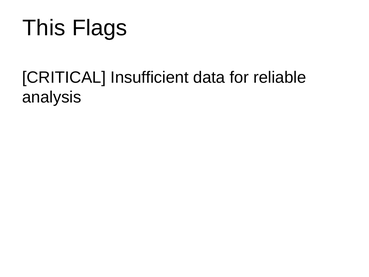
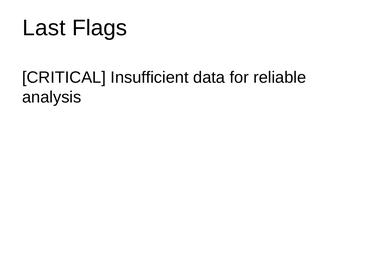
This: This -> Last (44, 28)
